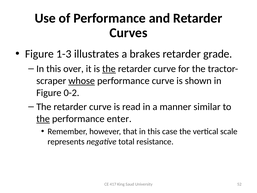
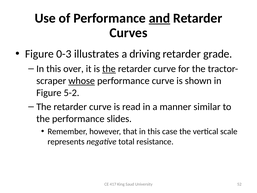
and underline: none -> present (159, 18)
1-3: 1-3 -> 0-3 (64, 54)
brakes: brakes -> driving (145, 54)
0-2: 0-2 -> 5-2 (72, 93)
the underline: present -> none (43, 119)
enter: enter -> slides (119, 119)
